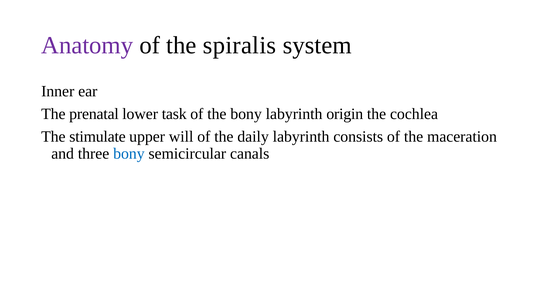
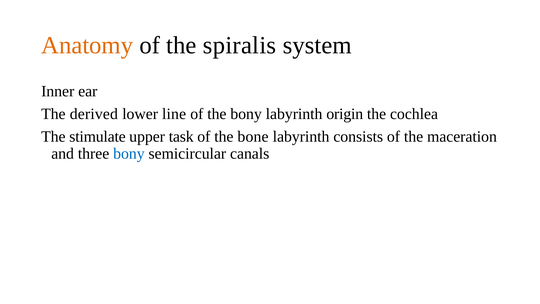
Anatomy colour: purple -> orange (87, 45)
prenatal: prenatal -> derived (94, 114)
task: task -> line (174, 114)
will: will -> task (181, 137)
daily: daily -> bone (253, 137)
